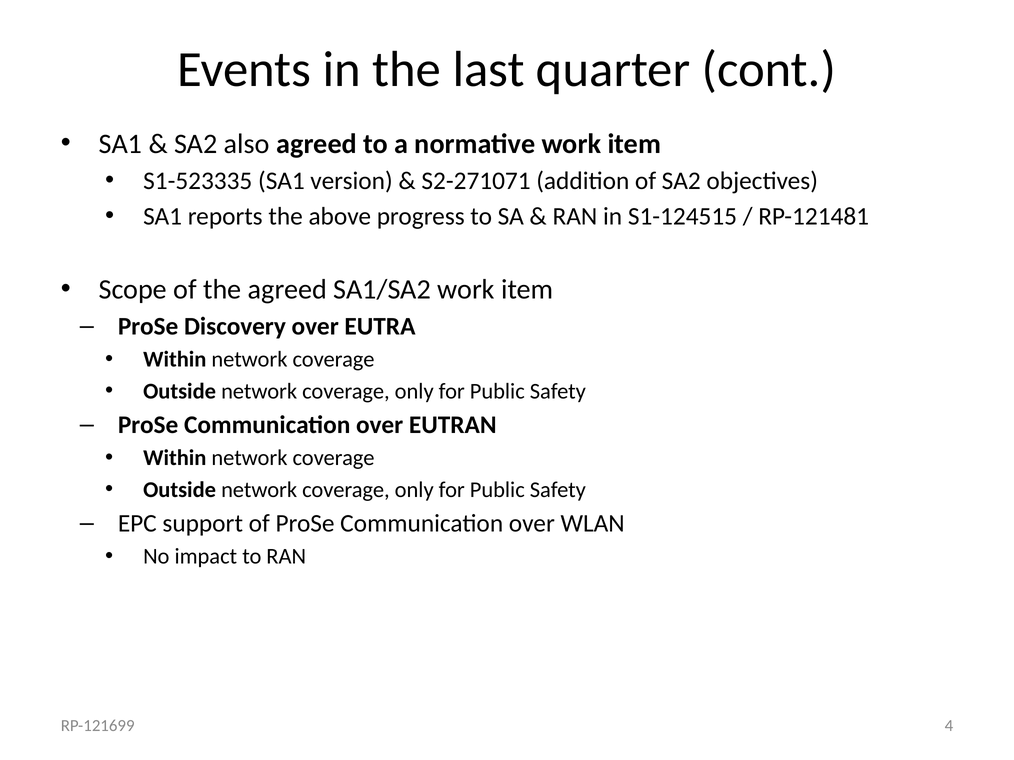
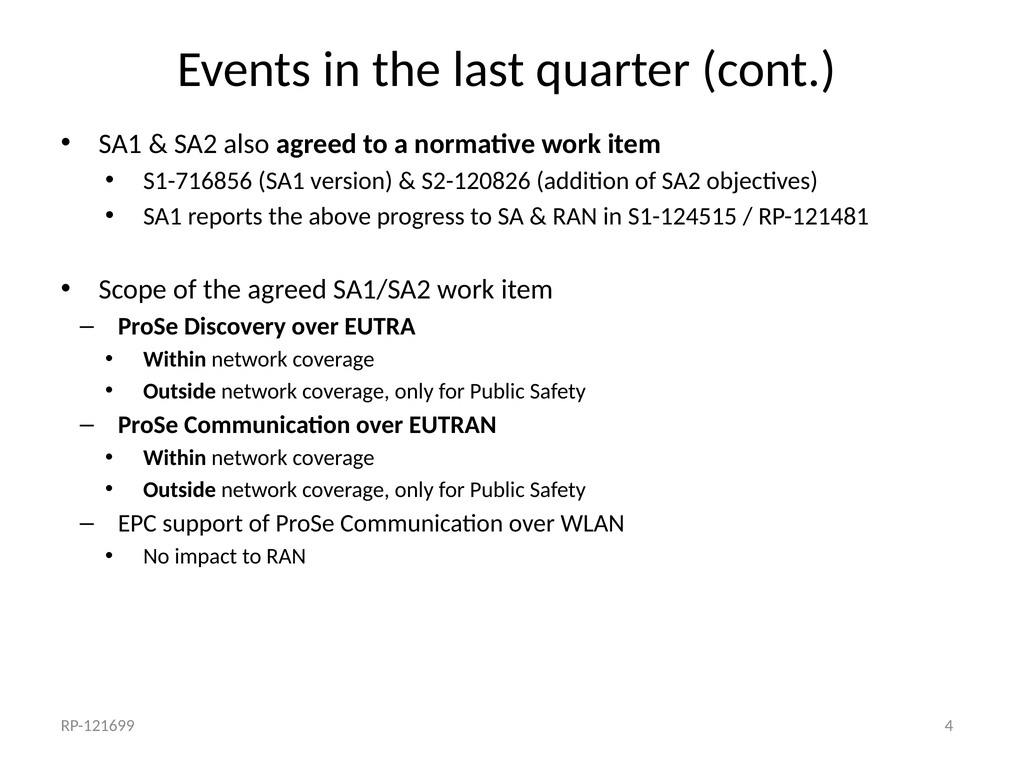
S1-523335: S1-523335 -> S1-716856 (198, 181)
S2-271071: S2-271071 -> S2-120826 (476, 181)
